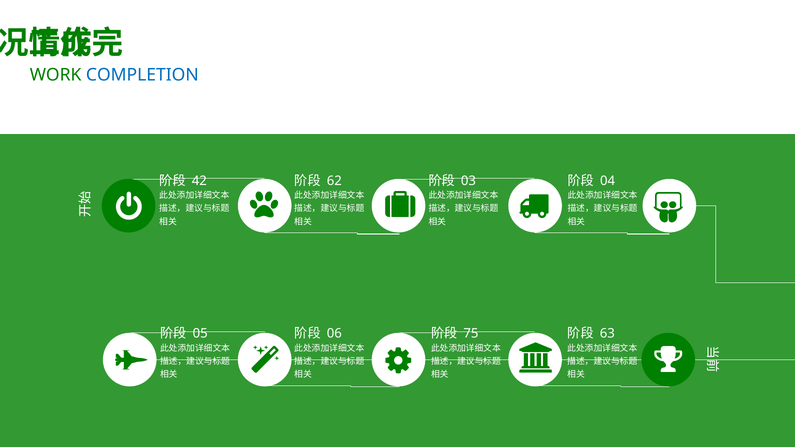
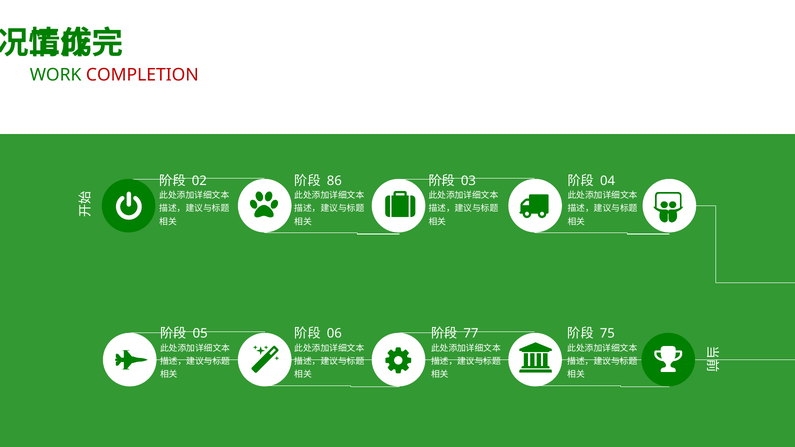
COMPLETION colour: blue -> red (142, 75)
42: 42 -> 02 (199, 181)
62: 62 -> 86 (334, 181)
75: 75 -> 77 (471, 334)
63: 63 -> 75 (607, 334)
